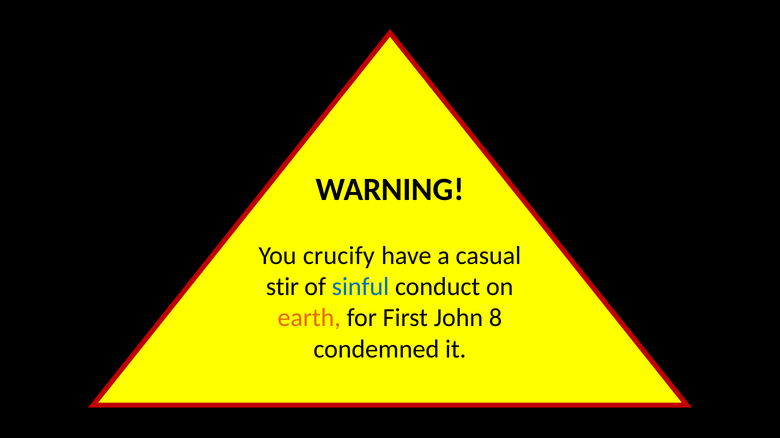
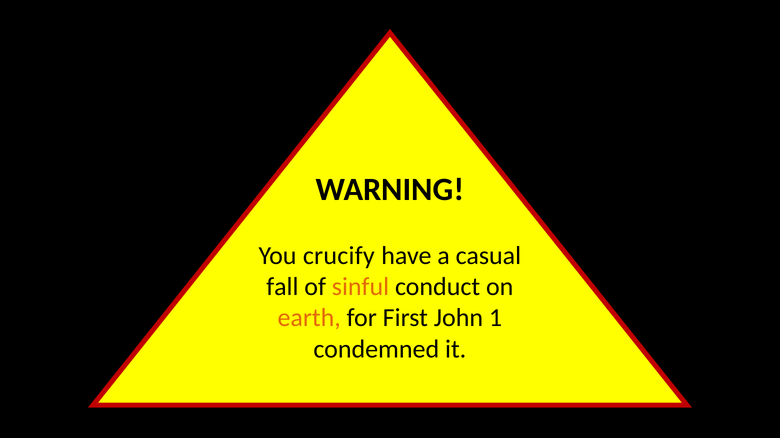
stir: stir -> fall (282, 287)
sinful colour: blue -> orange (360, 287)
8: 8 -> 1 (496, 318)
